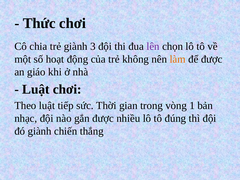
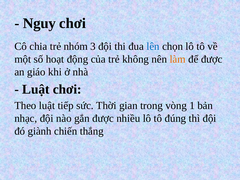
Thức: Thức -> Nguy (39, 23)
trẻ giành: giành -> nhóm (76, 46)
lên colour: purple -> blue (153, 46)
